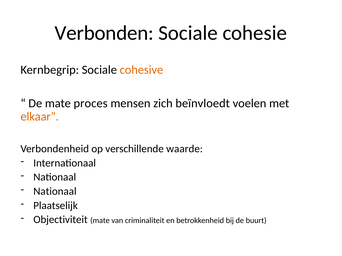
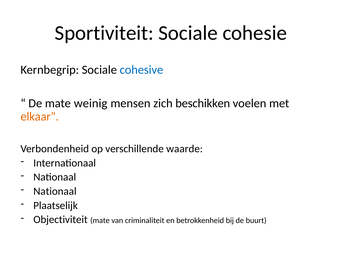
Verbonden: Verbonden -> Sportiviteit (104, 33)
cohesive colour: orange -> blue (141, 70)
proces: proces -> weinig (91, 103)
beïnvloedt: beïnvloedt -> beschikken (203, 103)
